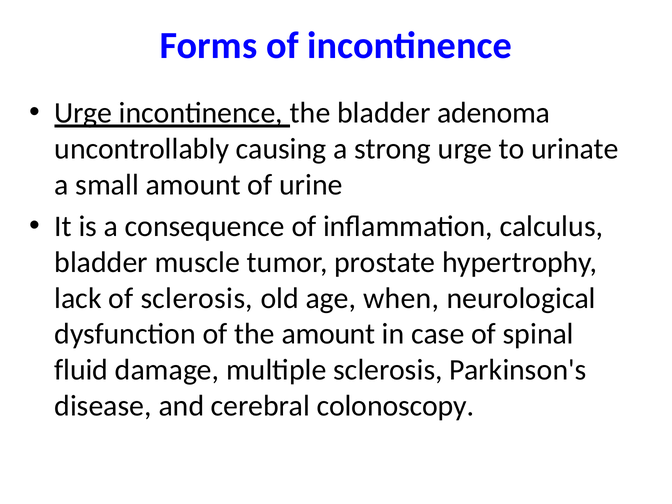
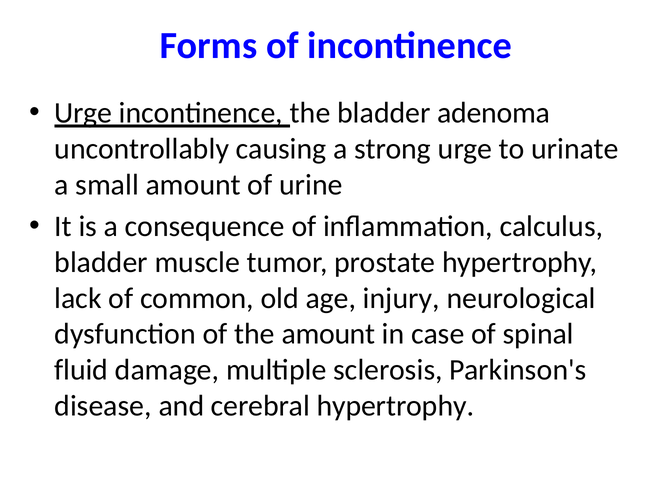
of sclerosis: sclerosis -> common (197, 298)
when: when -> injury (401, 298)
cerebral colonoscopy: colonoscopy -> hypertrophy (395, 406)
